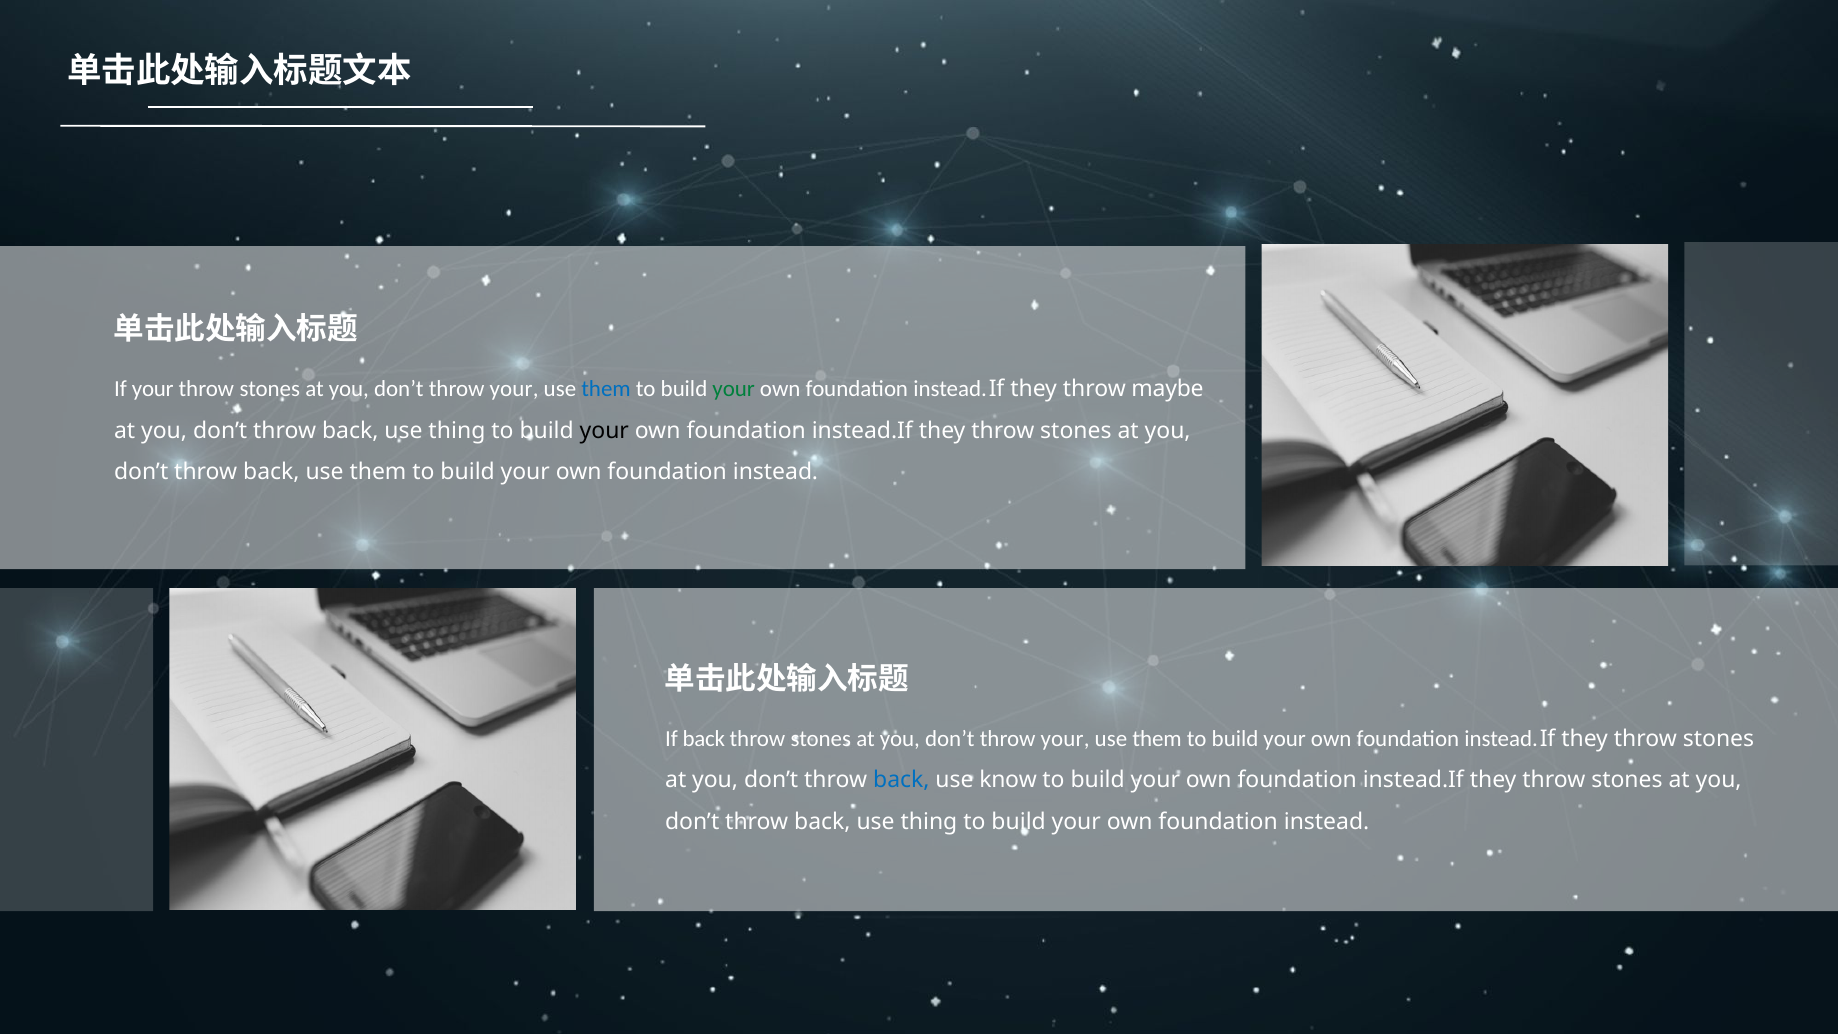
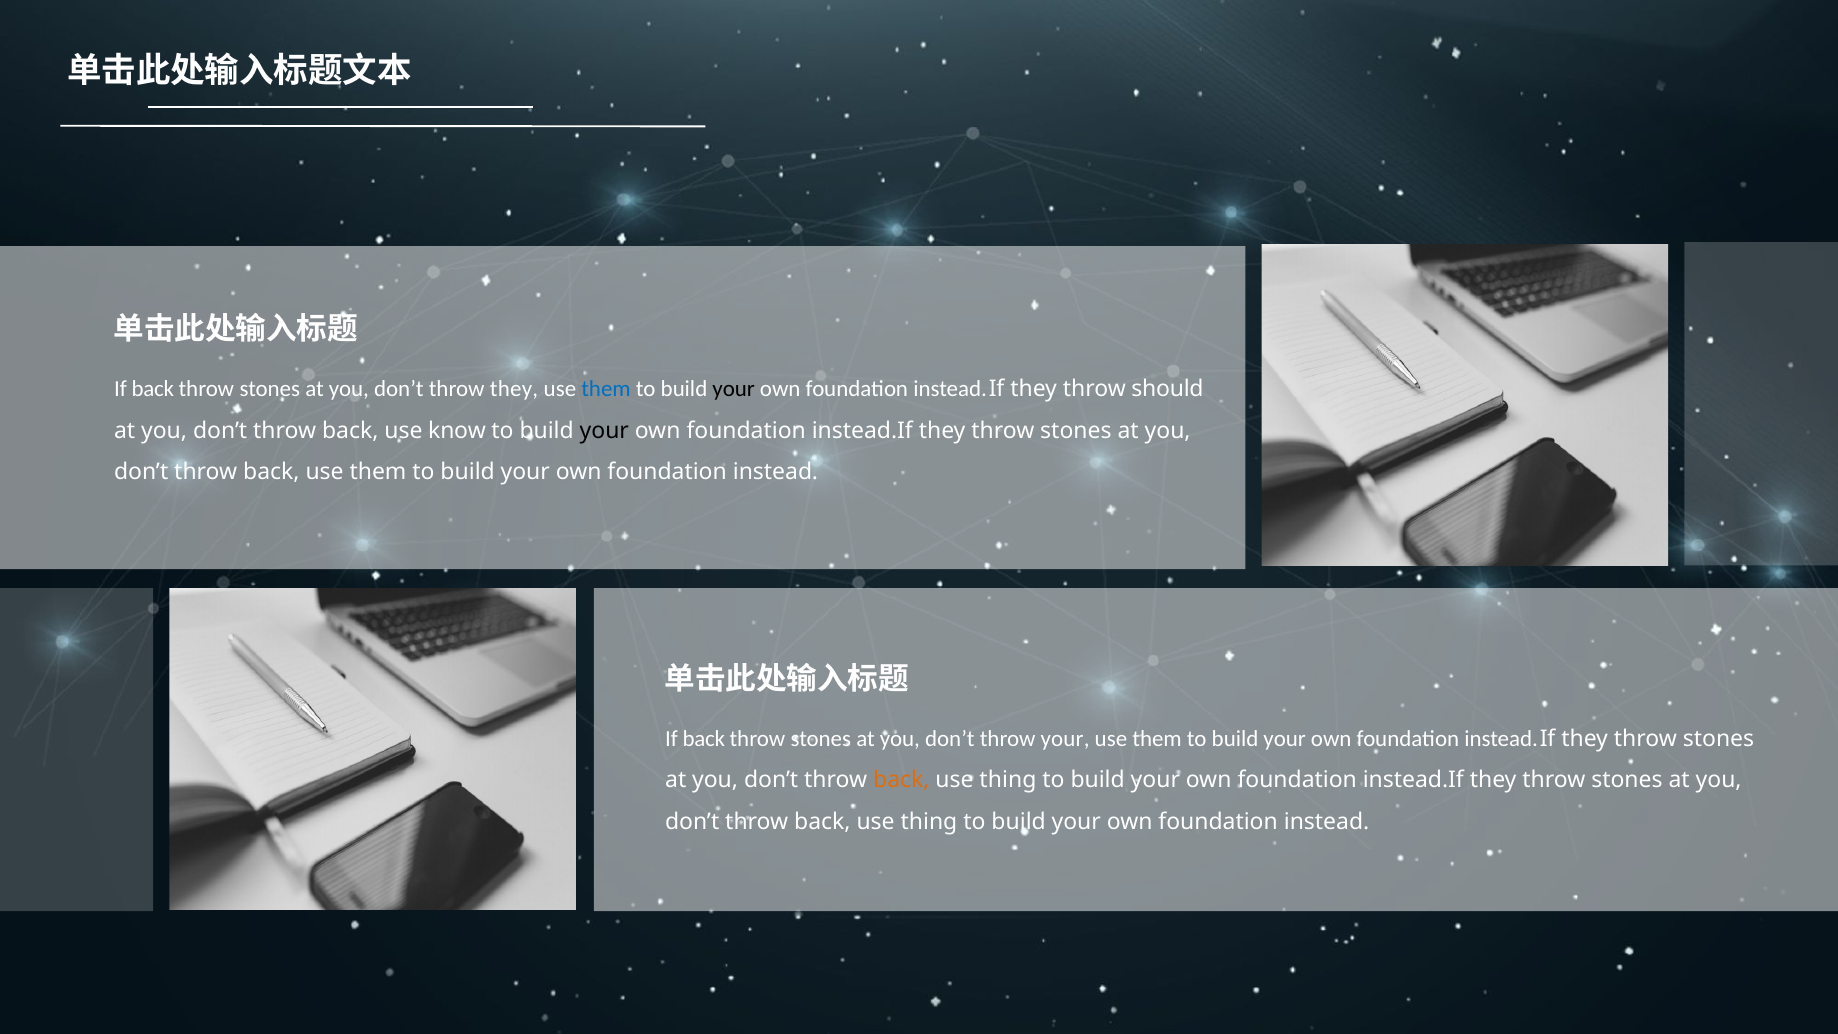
your: your -> back (153, 389)
your: your -> they (514, 389)
your colour: green -> black (734, 389)
maybe: maybe -> should (1168, 389)
thing: thing -> know (457, 431)
back colour: blue -> orange (901, 780)
know: know -> thing (1008, 780)
